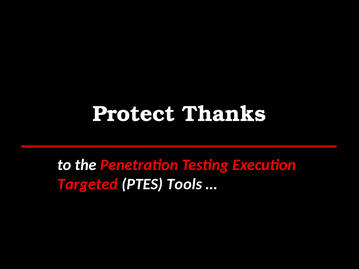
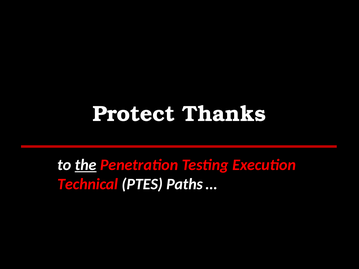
the underline: none -> present (86, 165)
Targeted: Targeted -> Technical (88, 184)
Tools: Tools -> Paths (185, 184)
